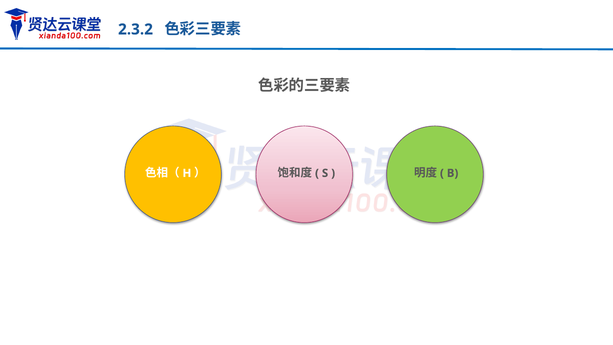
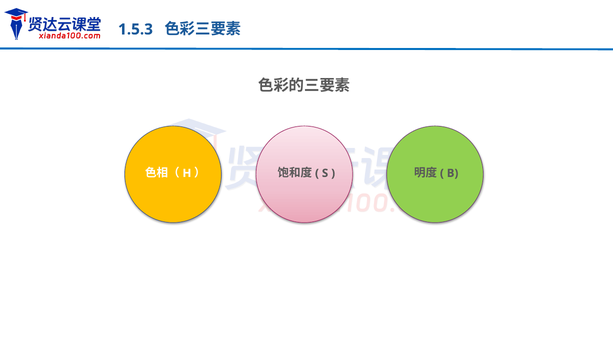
2.3.2: 2.3.2 -> 1.5.3 (135, 29)
